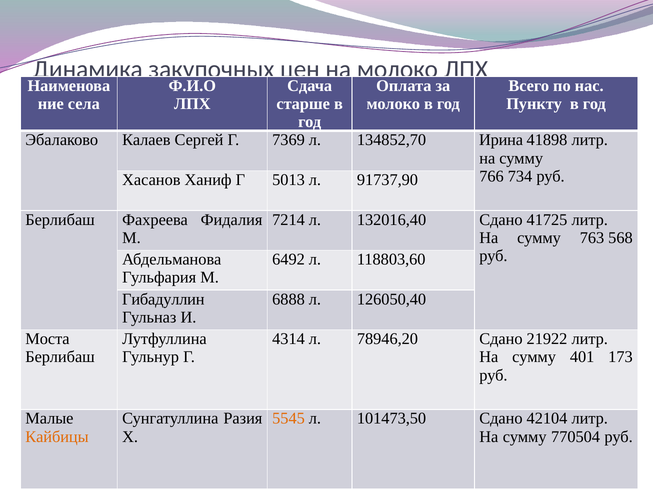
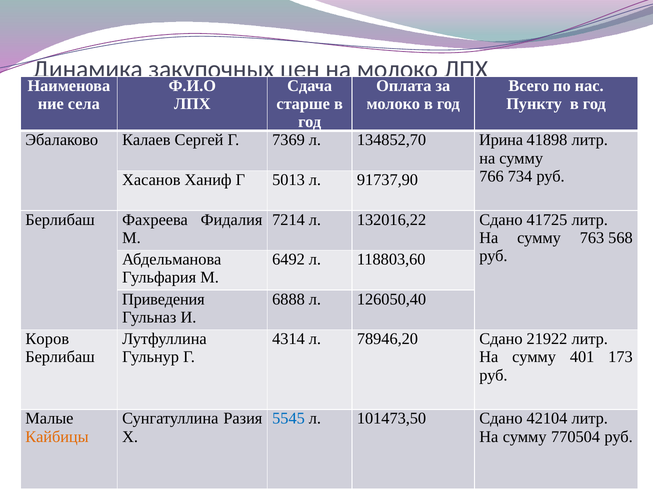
132016,40: 132016,40 -> 132016,22 (392, 220)
Гибадуллин: Гибадуллин -> Приведения (163, 299)
Моста: Моста -> Коров (47, 339)
5545 colour: orange -> blue (289, 418)
